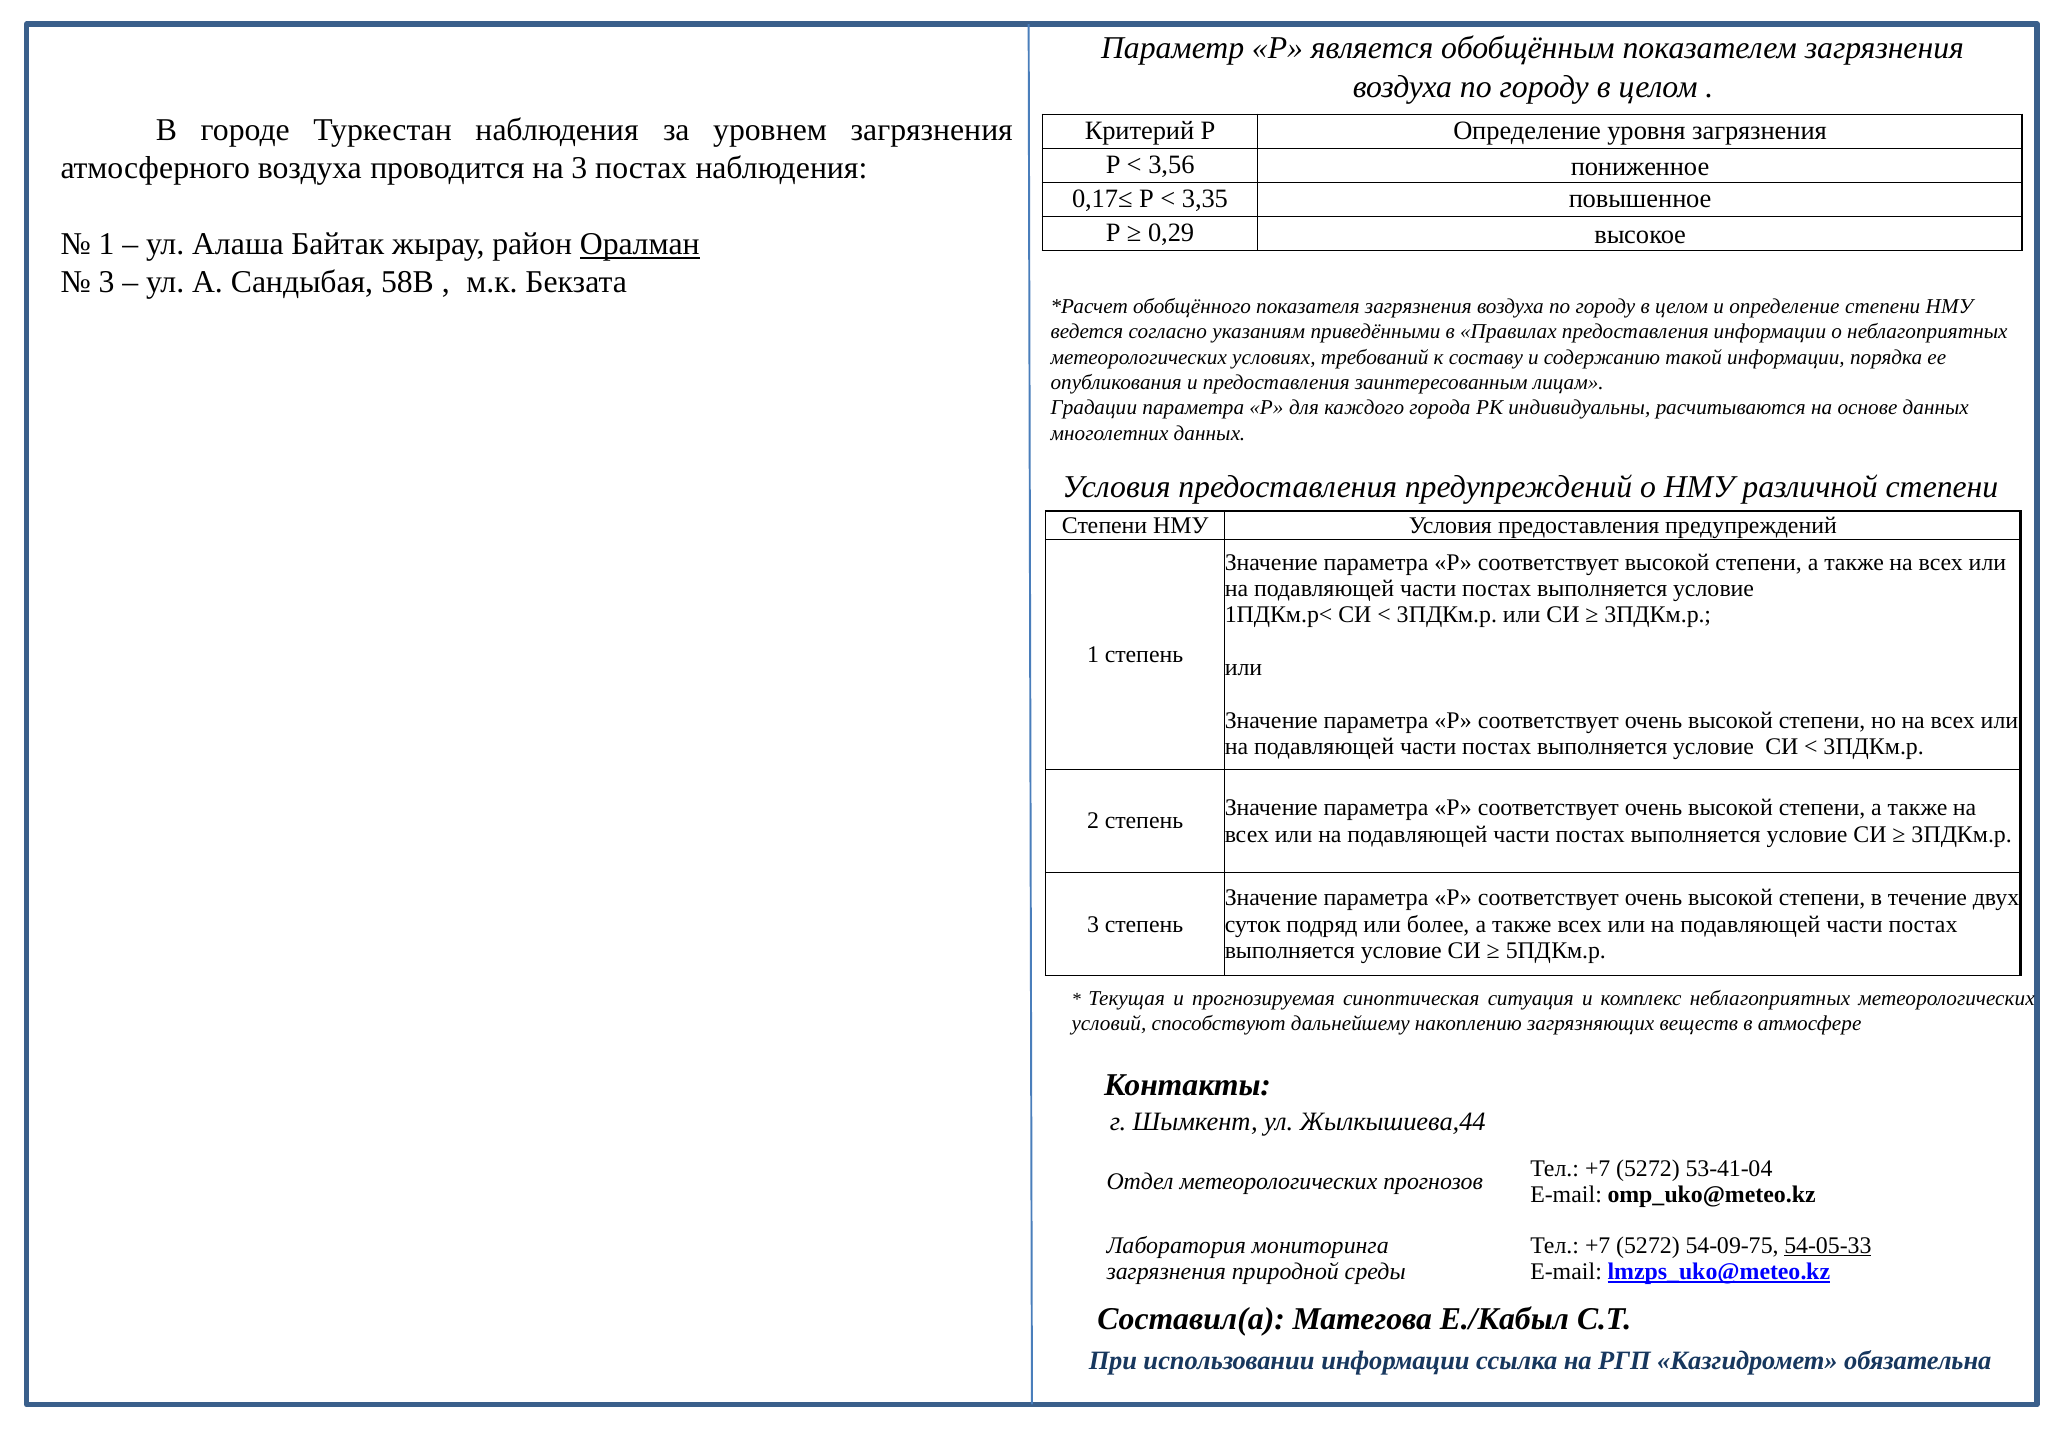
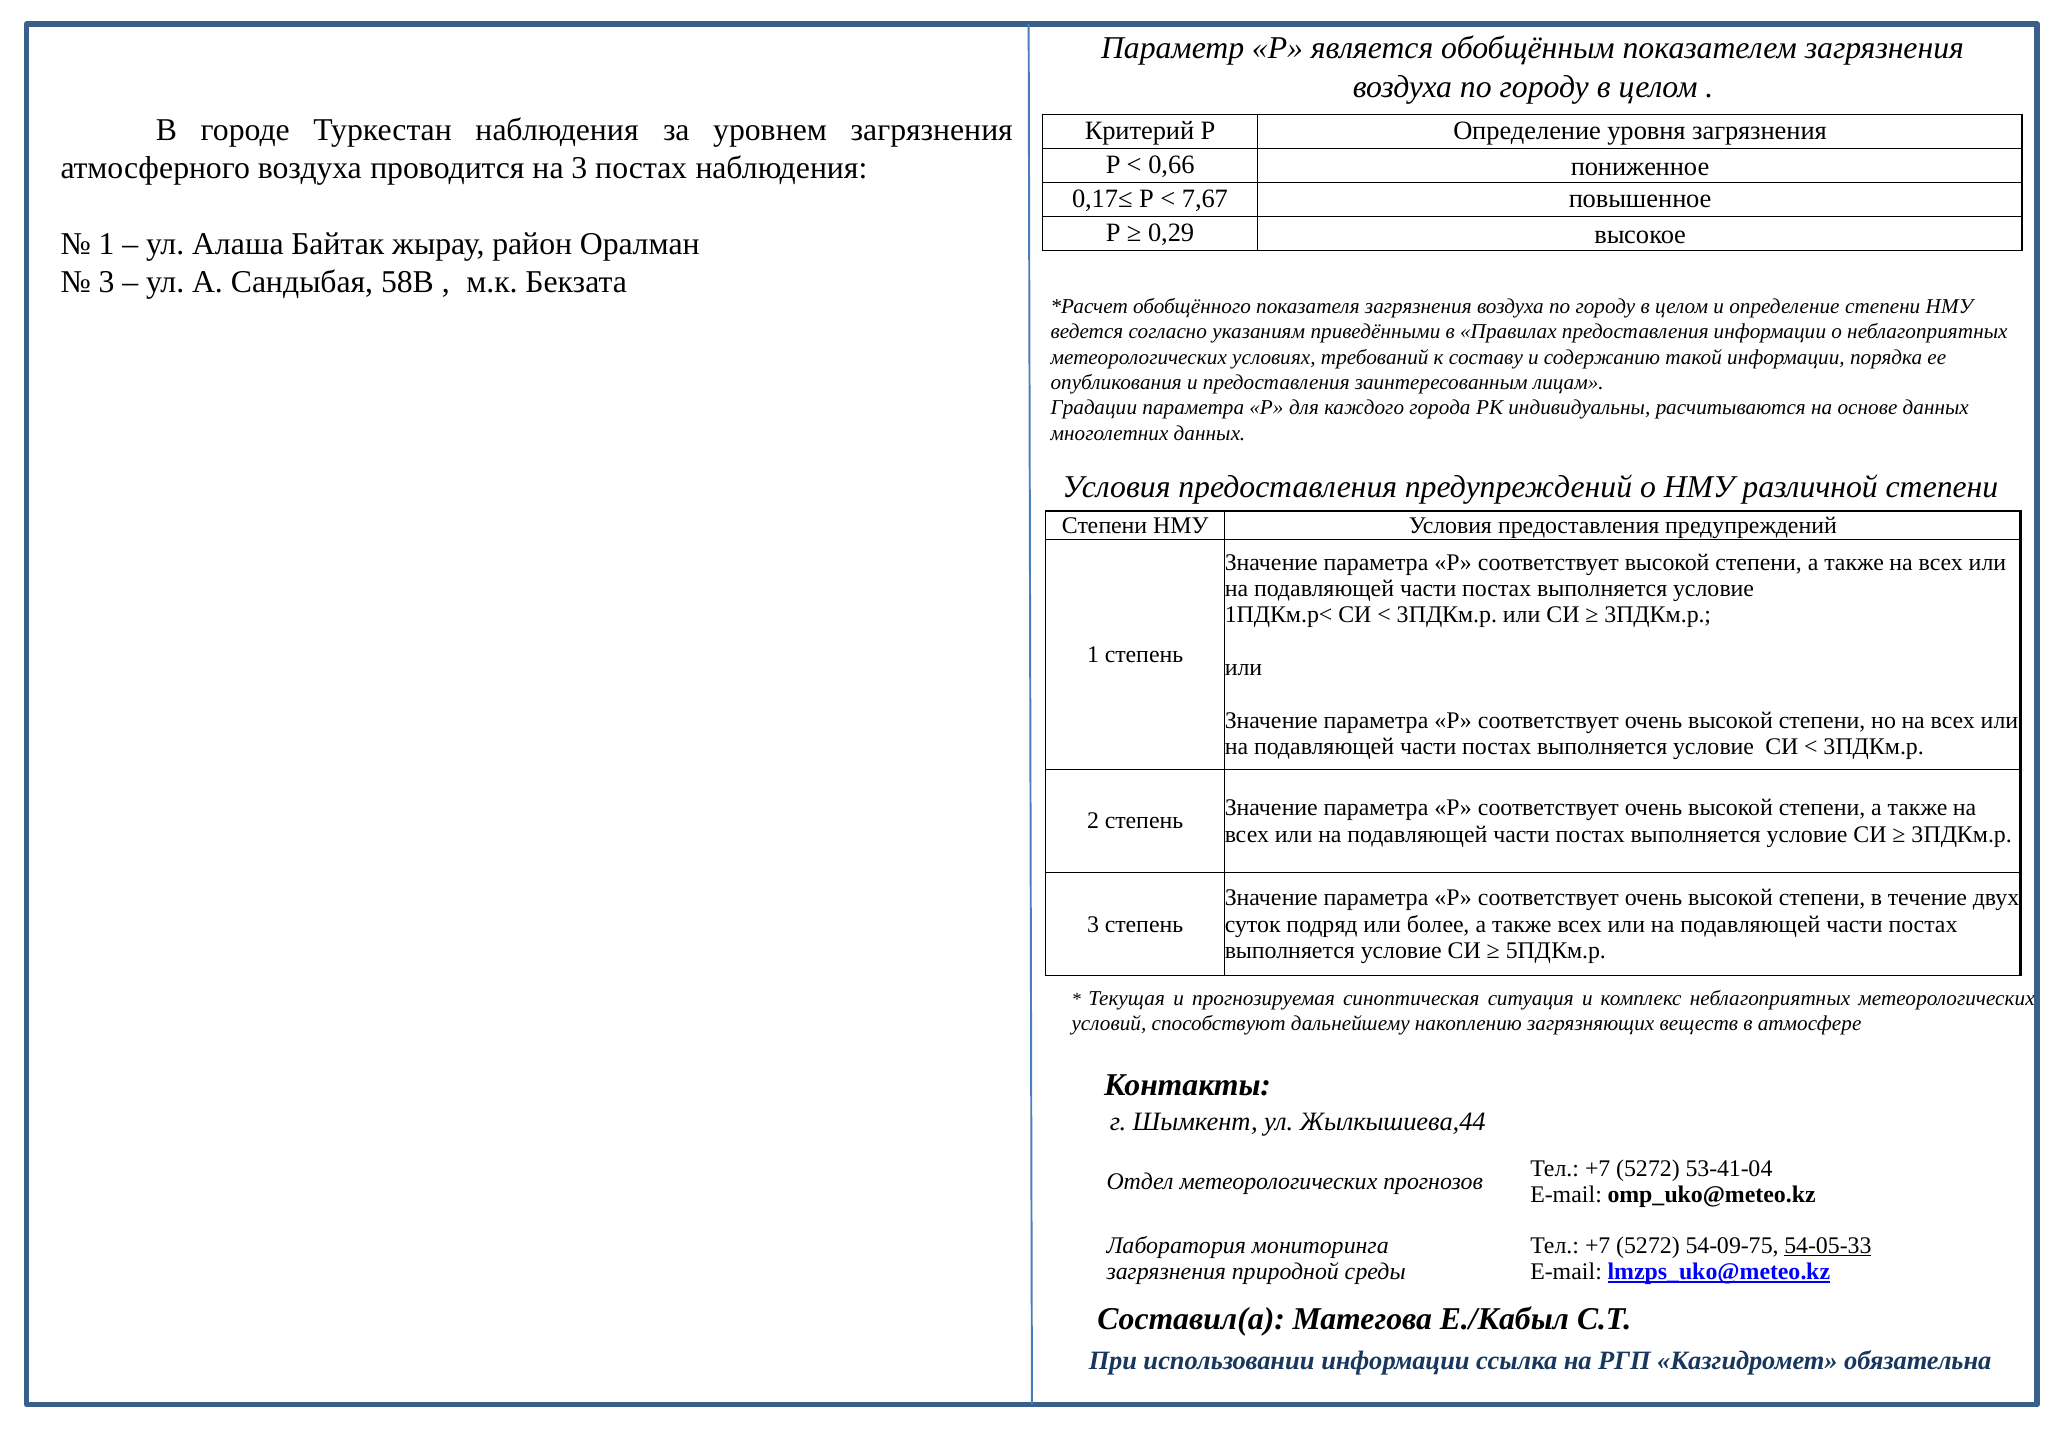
3,56: 3,56 -> 0,66 (1171, 165)
3,35: 3,35 -> 7,67 (1205, 199)
Оралман underline: present -> none (640, 244)
